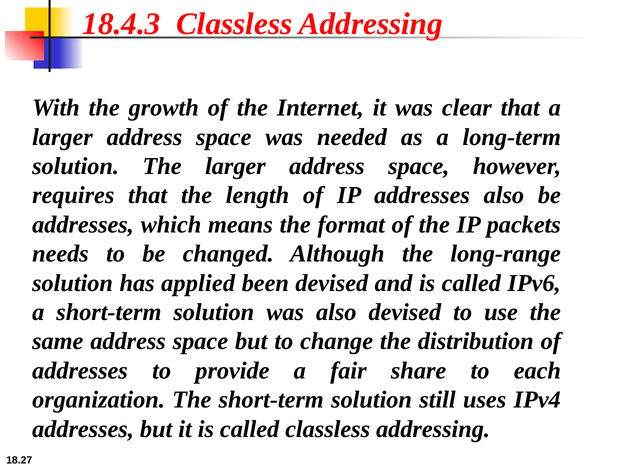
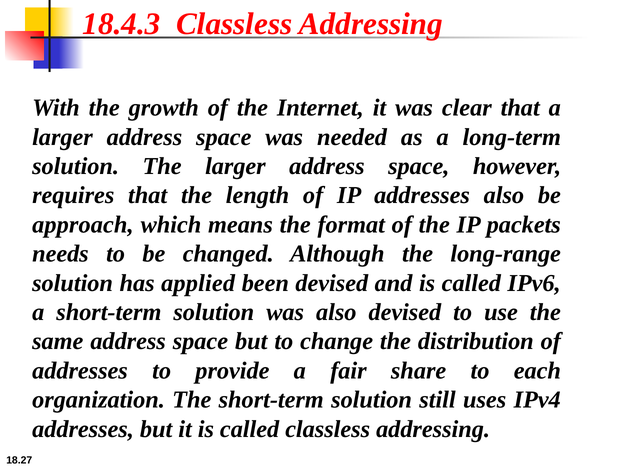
addresses: addresses -> approach (83, 225)
